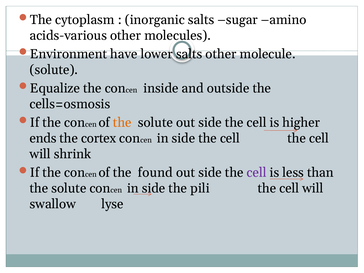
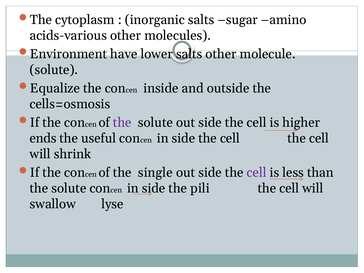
the colour: orange -> purple (122, 122)
cortex: cortex -> useful (99, 138)
found: found -> single (155, 173)
